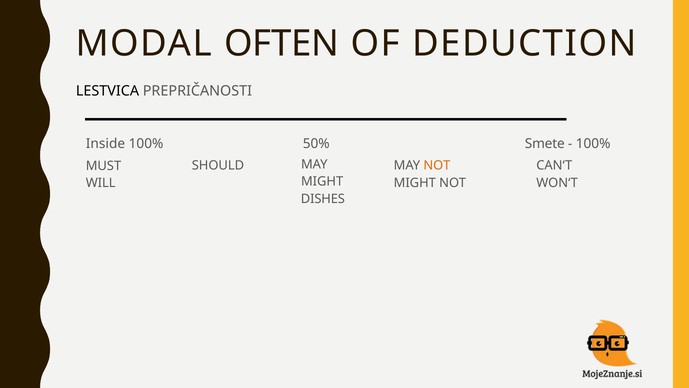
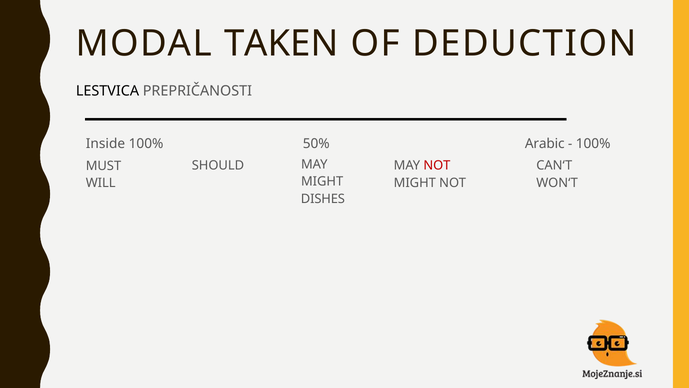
OFTEN: OFTEN -> TAKEN (281, 44)
Smete: Smete -> Arabic (545, 144)
NOT colour: orange -> red (437, 165)
